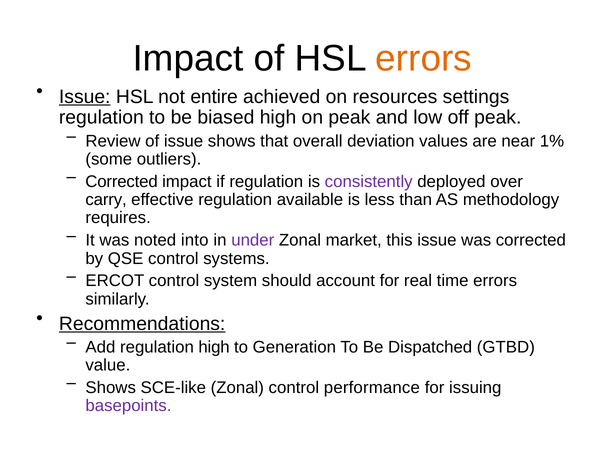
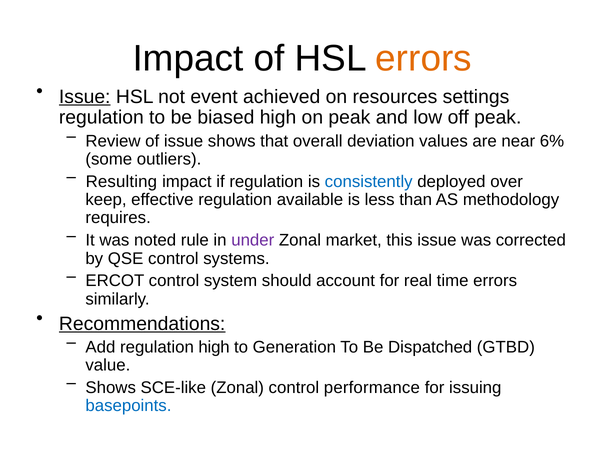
entire: entire -> event (214, 97)
1%: 1% -> 6% (552, 141)
Corrected: Corrected -> Resulting (121, 181)
consistently colour: purple -> blue (369, 181)
carry: carry -> keep (106, 200)
into: into -> rule (195, 240)
basepoints colour: purple -> blue (128, 406)
